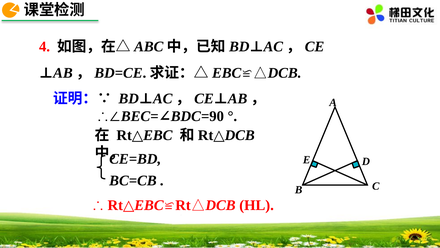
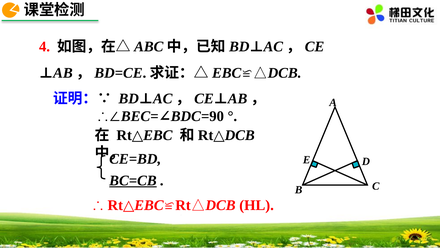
BC=CB underline: none -> present (133, 180)
